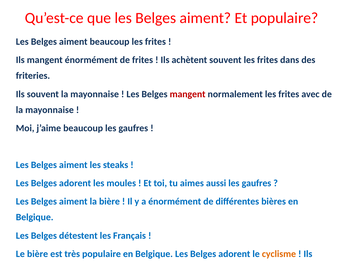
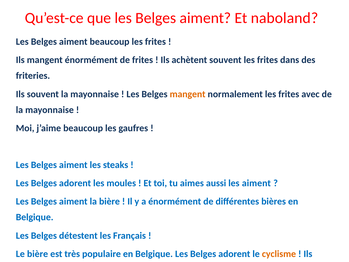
Et populaire: populaire -> naboland (284, 18)
mangent colour: red -> orange (188, 94)
aussi les gaufres: gaufres -> aiment (256, 183)
